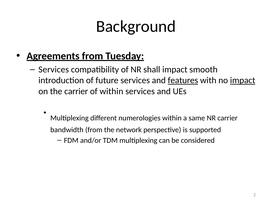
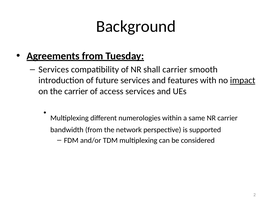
shall impact: impact -> carrier (175, 70)
features underline: present -> none (183, 80)
of within: within -> access (111, 91)
